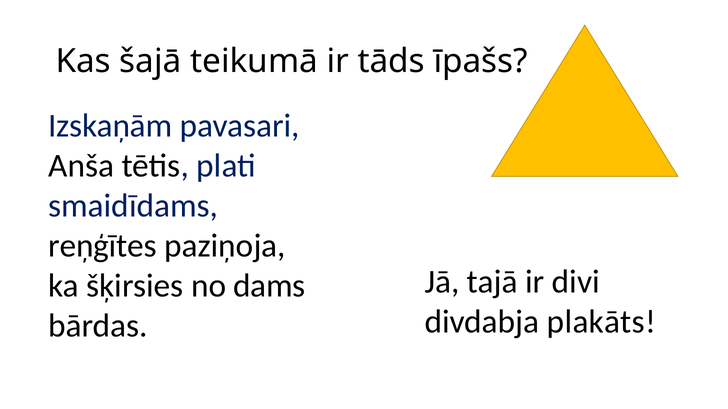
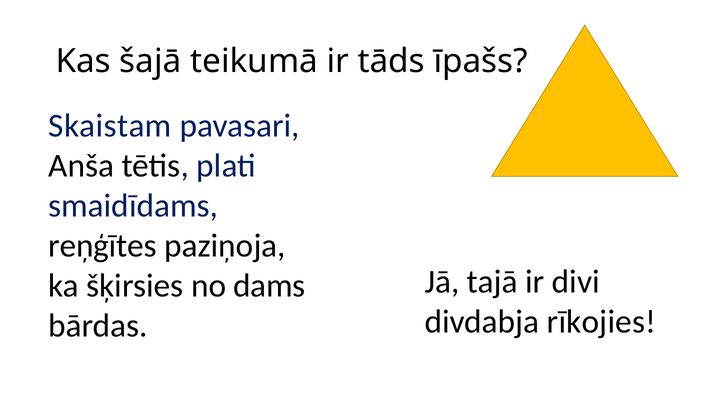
Izskaņām: Izskaņām -> Skaistam (110, 126)
plakāts: plakāts -> rīkojies (602, 322)
